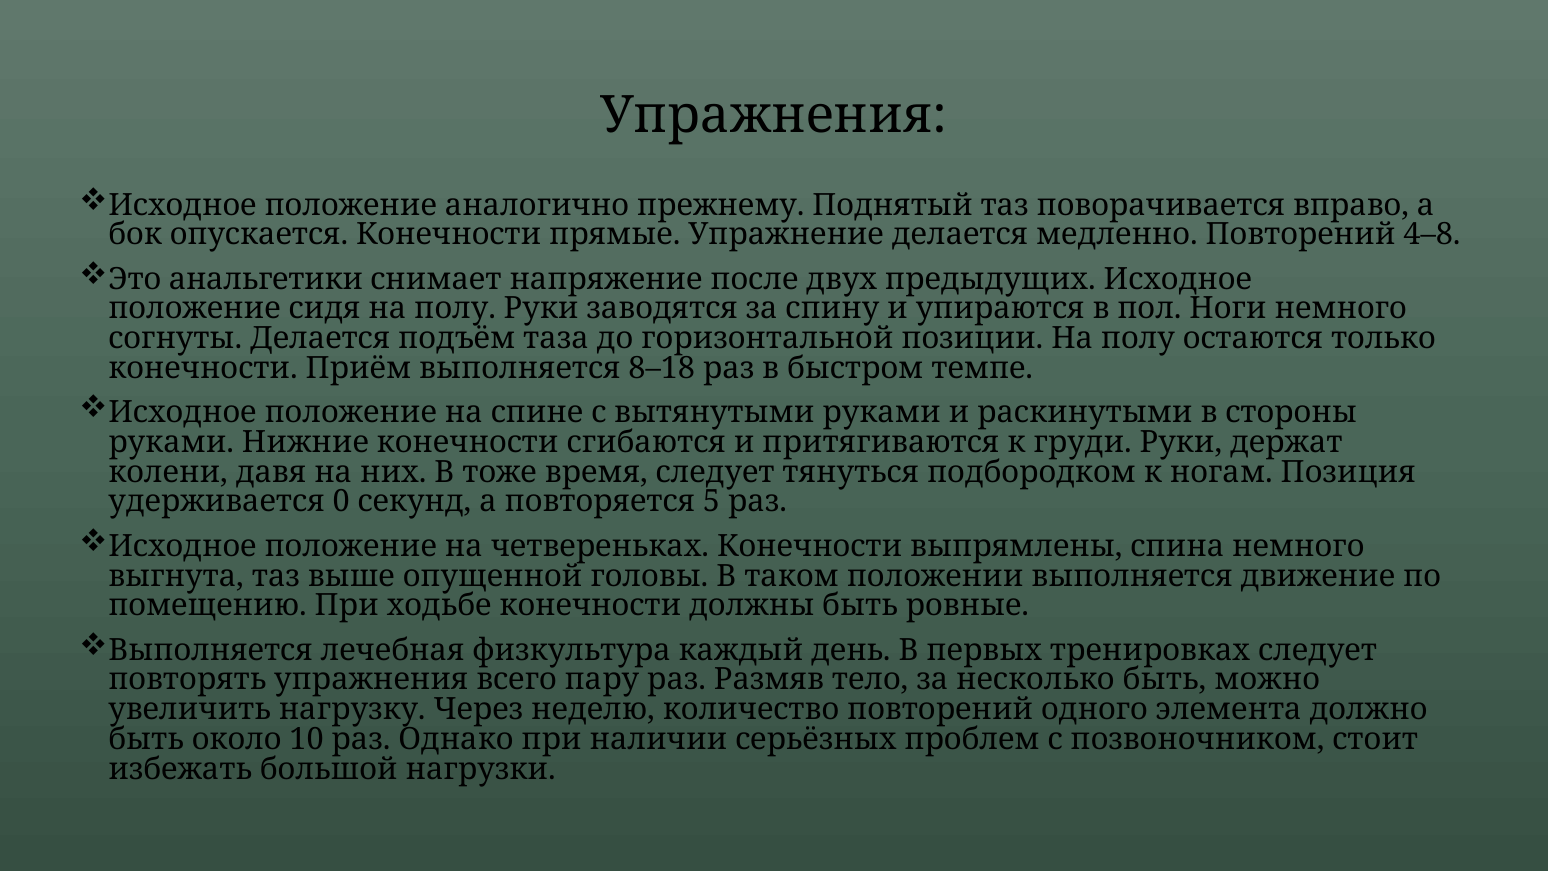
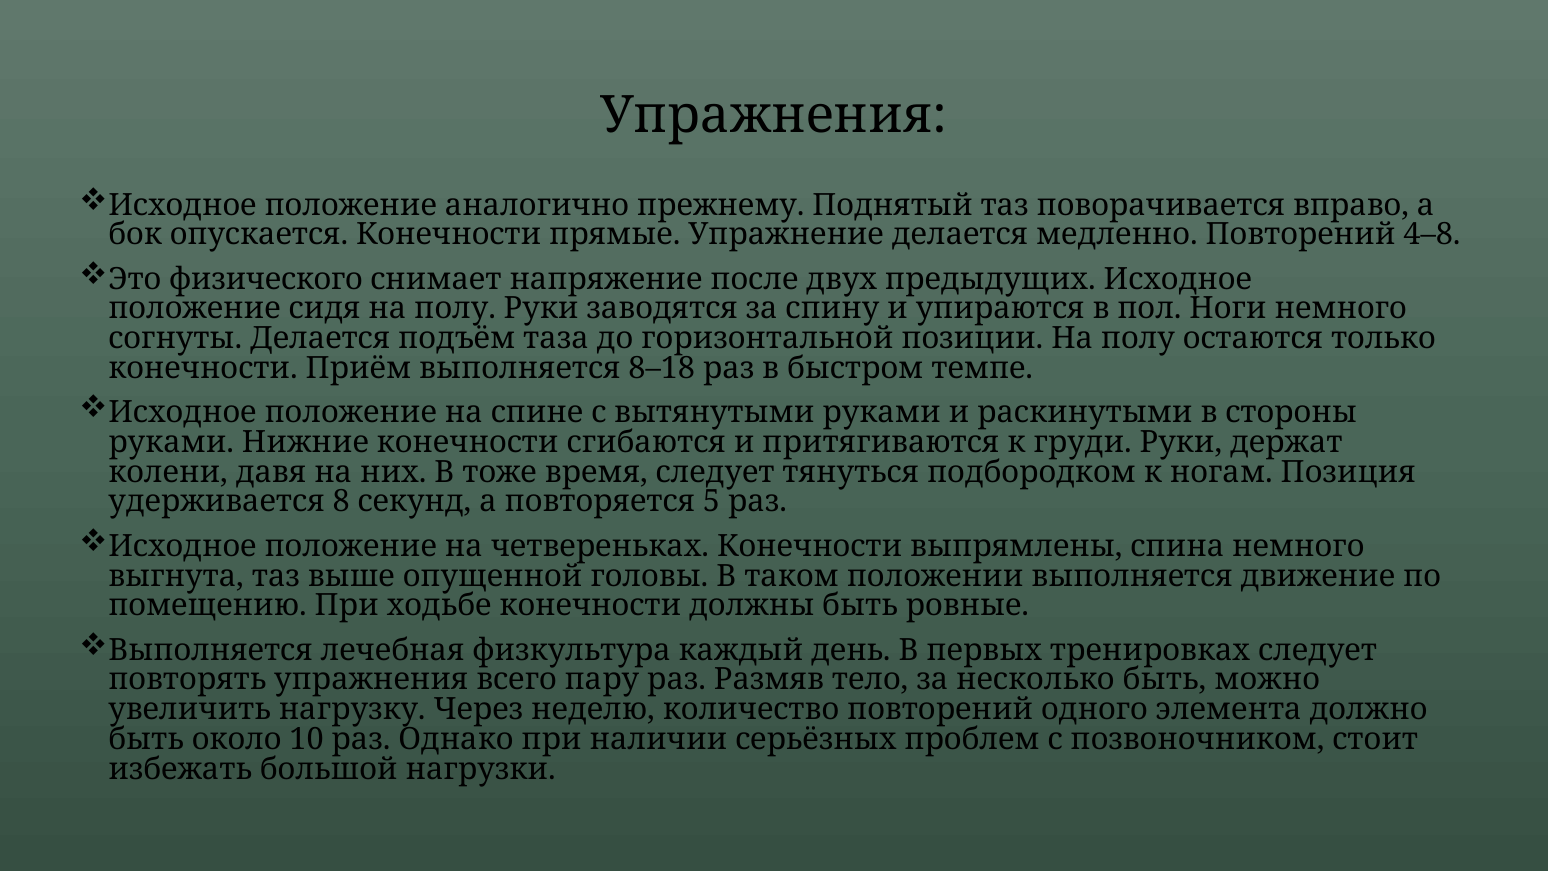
анальгетики: анальгетики -> физического (266, 279)
0: 0 -> 8 (341, 502)
